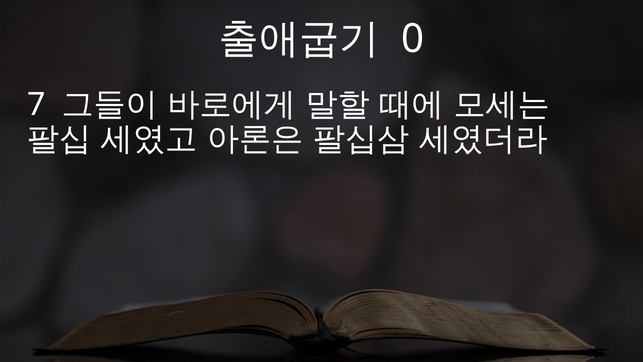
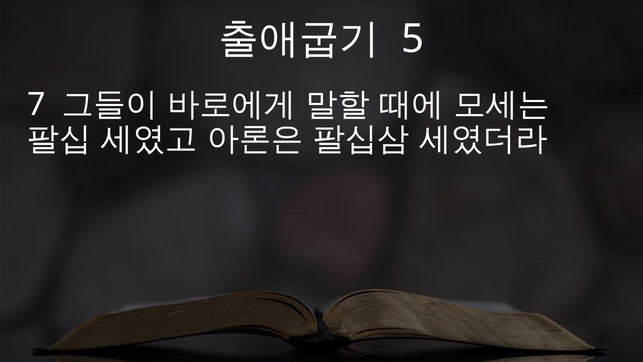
0: 0 -> 5 (413, 39)
